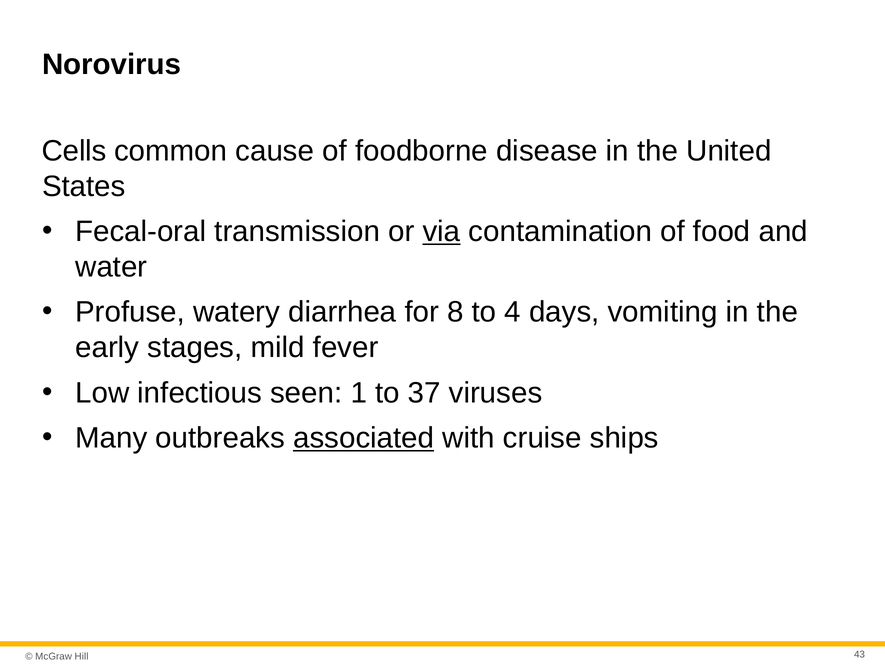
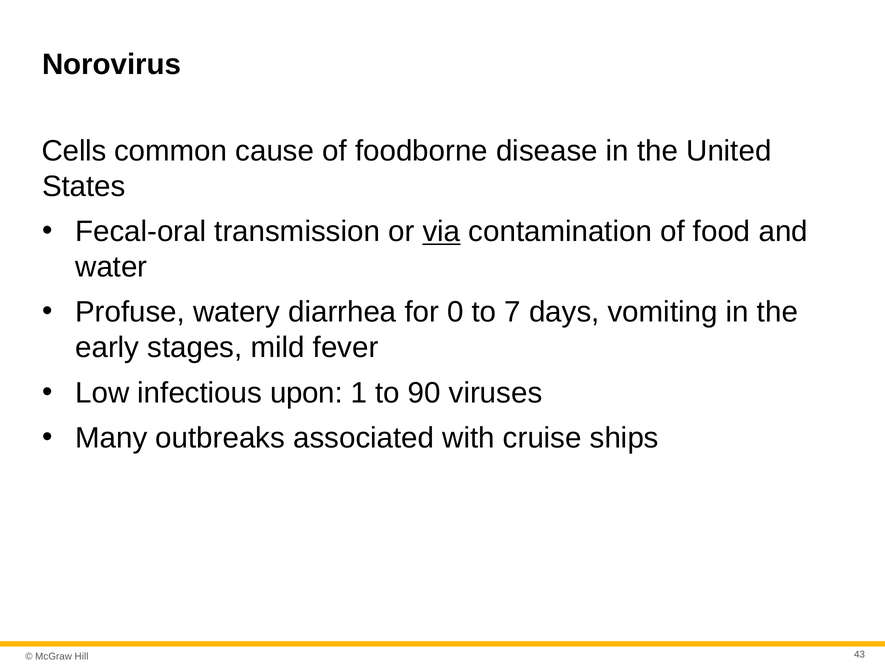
8: 8 -> 0 (455, 312)
4: 4 -> 7 (513, 312)
seen: seen -> upon (306, 393)
37: 37 -> 90 (424, 393)
associated underline: present -> none (364, 438)
